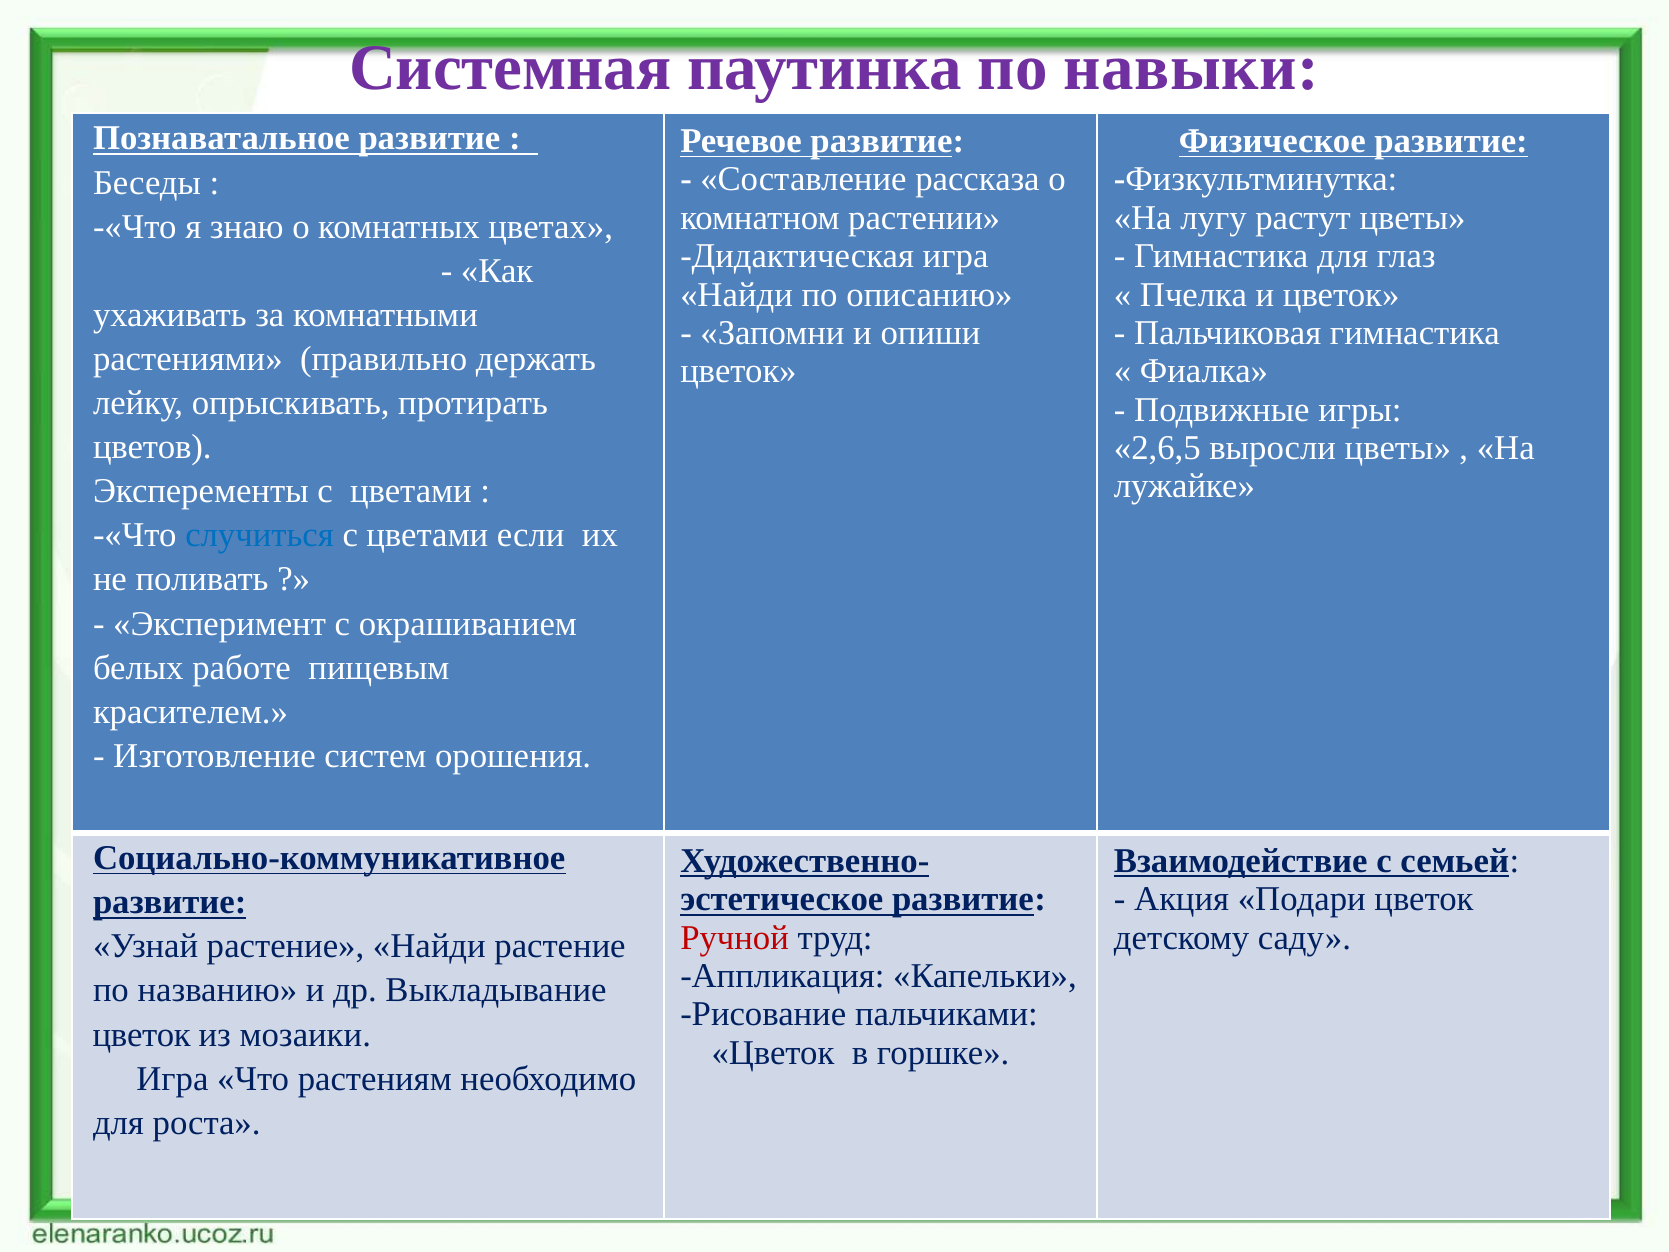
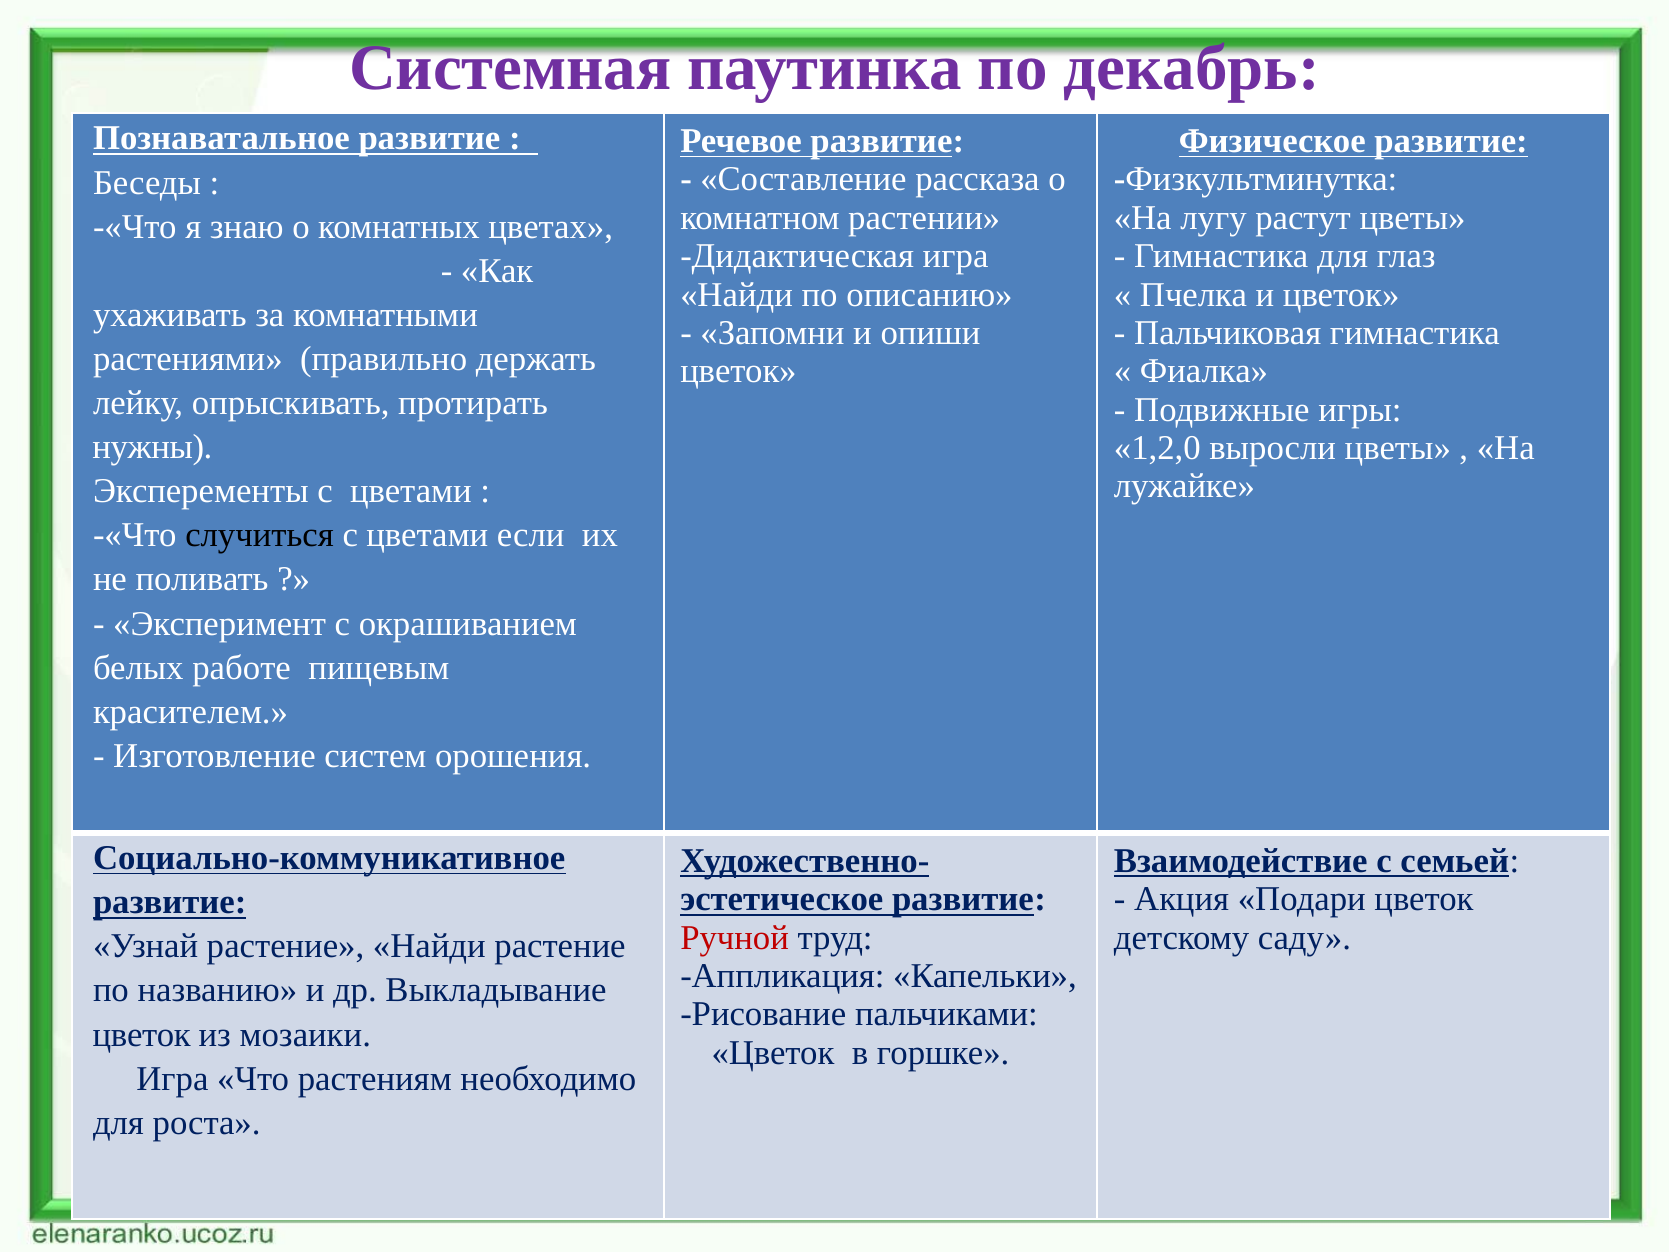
навыки: навыки -> декабрь (1192, 68)
цветов: цветов -> нужны (152, 447)
2,6,5: 2,6,5 -> 1,2,0 (1157, 448)
случиться colour: blue -> black (260, 535)
